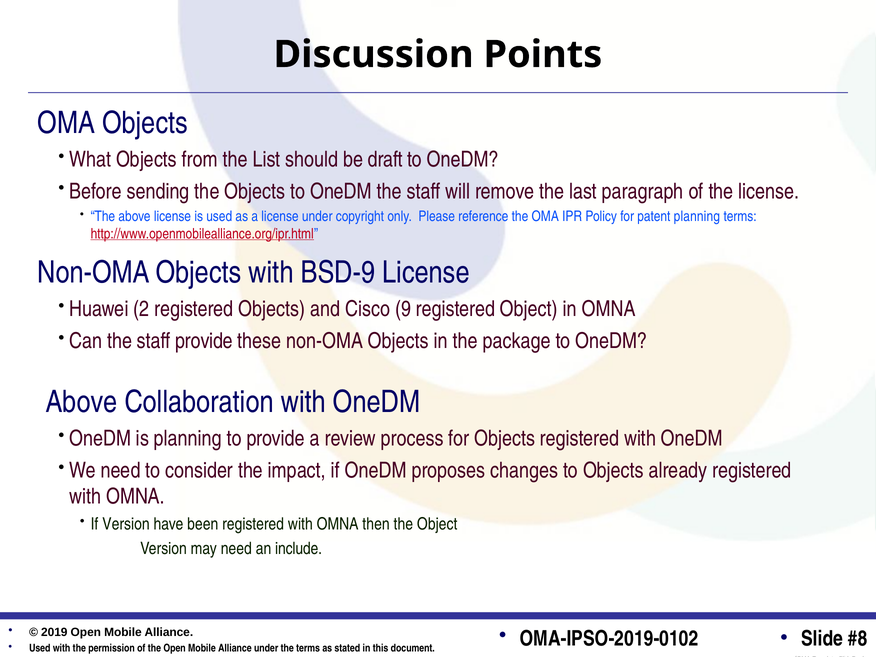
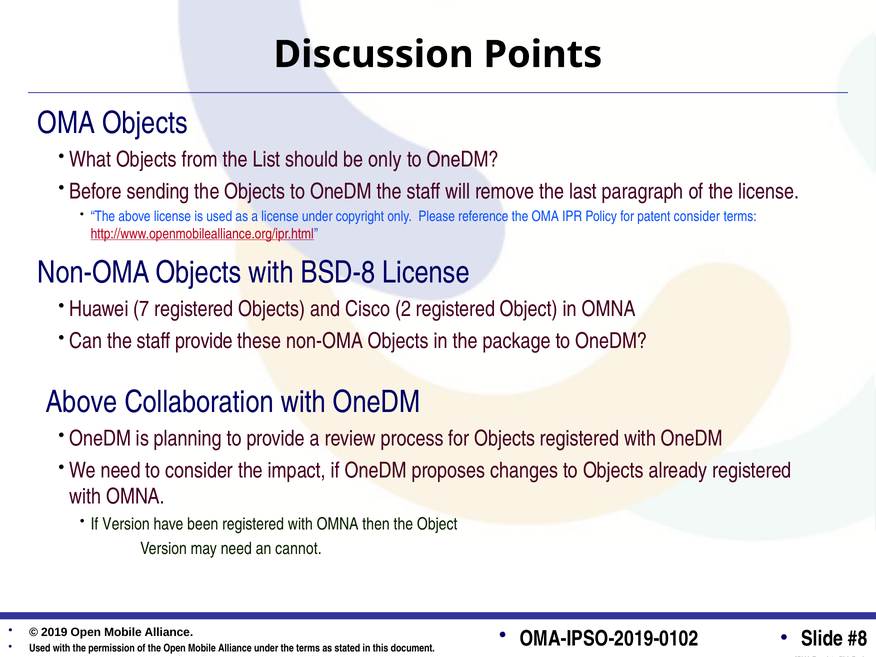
be draft: draft -> only (385, 160)
patent planning: planning -> consider (697, 216)
BSD-9: BSD-9 -> BSD-8 (338, 273)
2: 2 -> 7 (141, 309)
9: 9 -> 2 (403, 309)
include: include -> cannot (298, 549)
